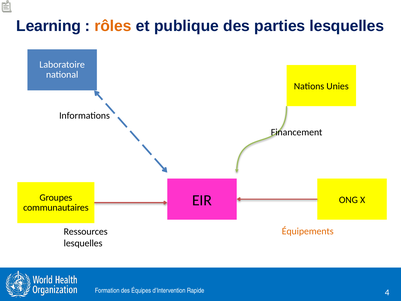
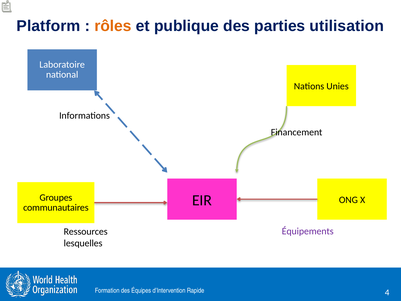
Learning: Learning -> Platform (49, 26)
parties lesquelles: lesquelles -> utilisation (347, 26)
Équipements colour: orange -> purple (308, 231)
